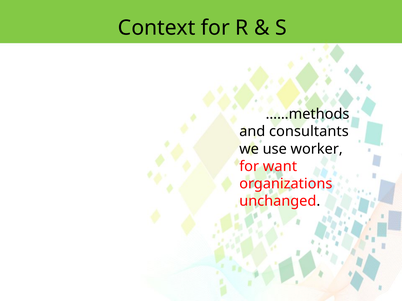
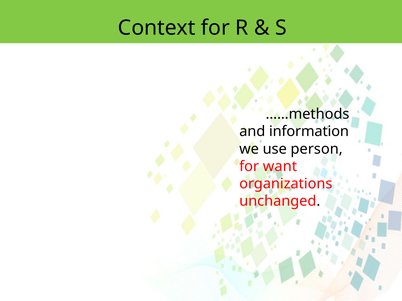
consultants: consultants -> information (309, 132)
worker: worker -> person (317, 149)
